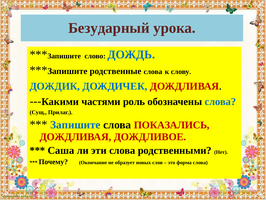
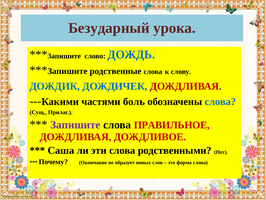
роль: роль -> боль (134, 102)
Запишите colour: blue -> purple (75, 125)
ПОКАЗАЛИСЬ: ПОКАЗАЛИСЬ -> ПРАВИЛЬНОЕ (172, 125)
